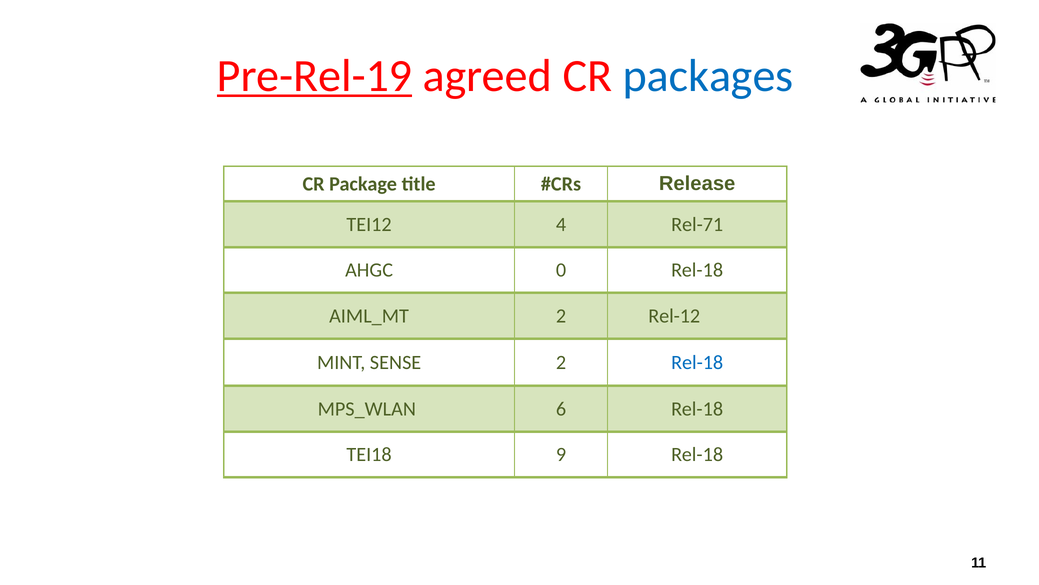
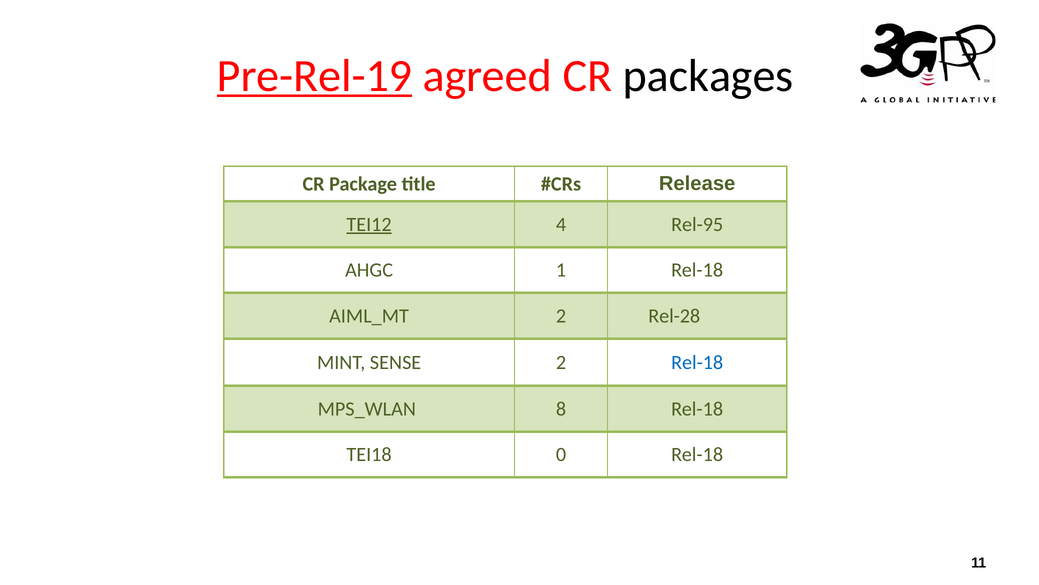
packages colour: blue -> black (708, 76)
TEI12 underline: none -> present (369, 224)
Rel-71: Rel-71 -> Rel-95 (697, 224)
0: 0 -> 1 (561, 270)
Rel-12: Rel-12 -> Rel-28 (674, 316)
6: 6 -> 8 (561, 409)
9: 9 -> 0 (561, 454)
